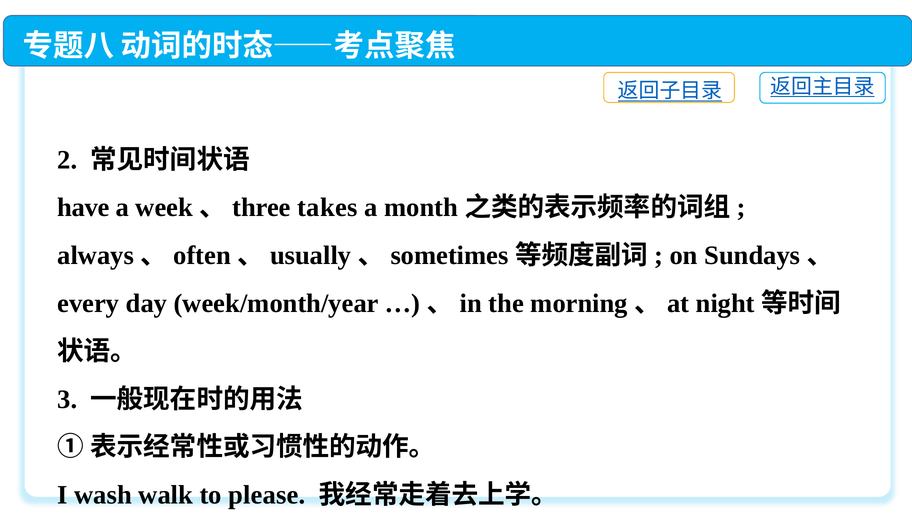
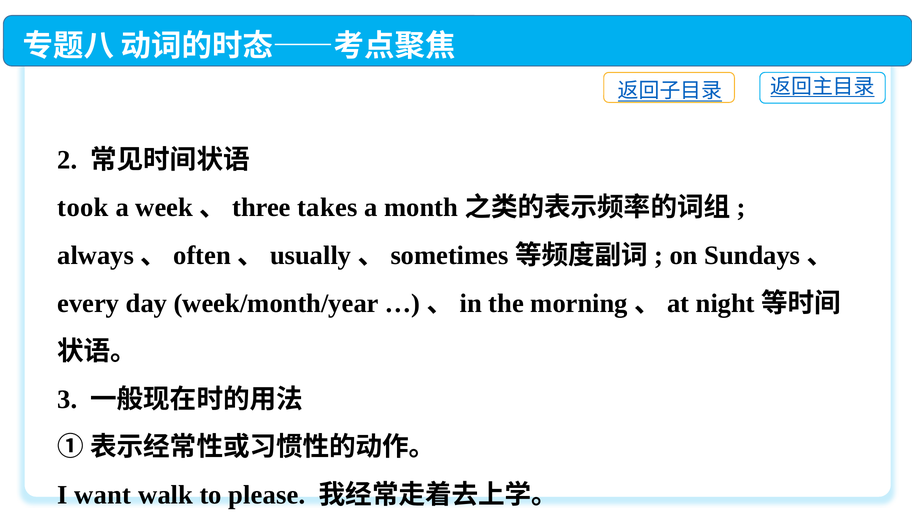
have: have -> took (83, 208)
wash: wash -> want (103, 495)
